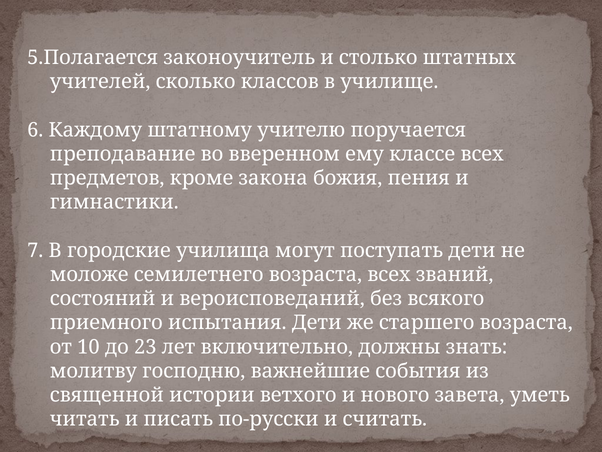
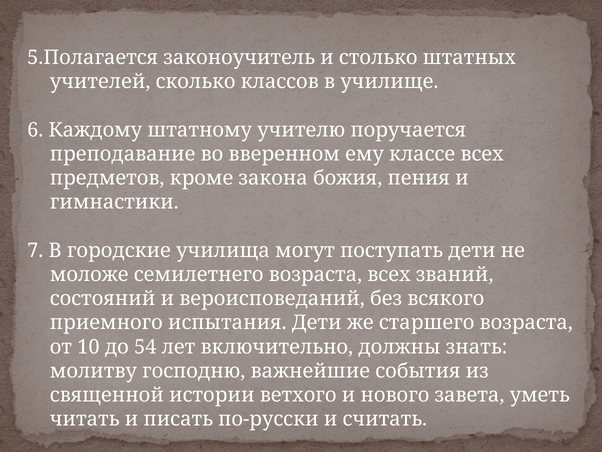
23: 23 -> 54 (145, 347)
